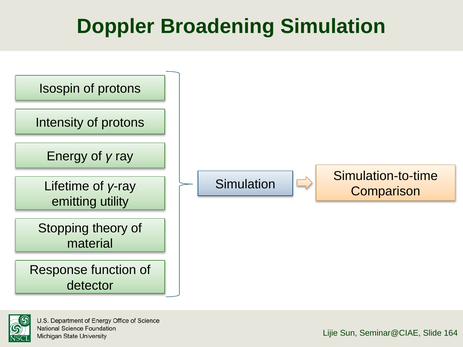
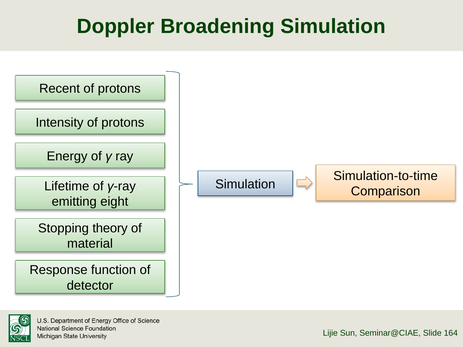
Isospin: Isospin -> Recent (60, 89)
utility: utility -> eight (114, 202)
